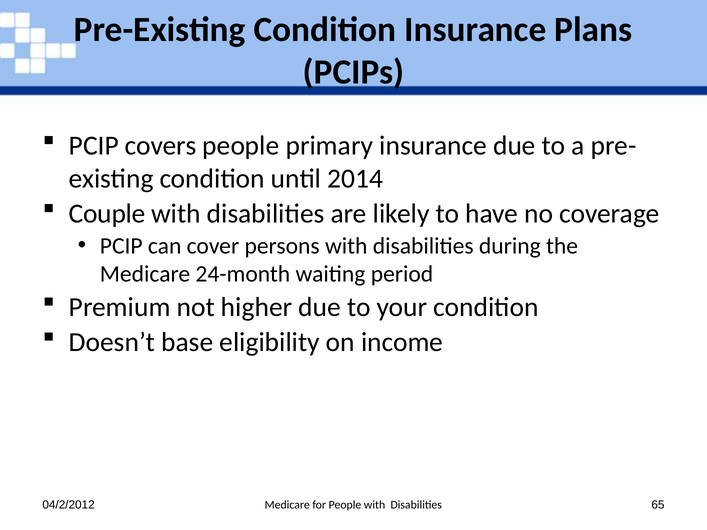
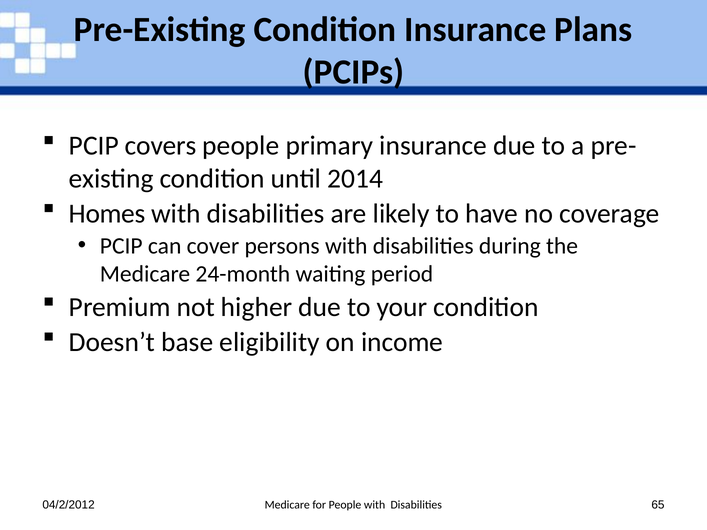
Couple: Couple -> Homes (107, 214)
